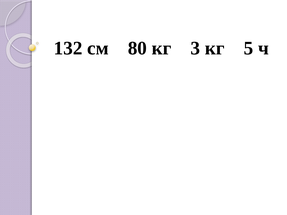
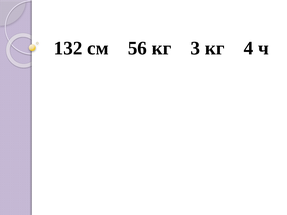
80: 80 -> 56 (137, 48)
5: 5 -> 4 (248, 48)
